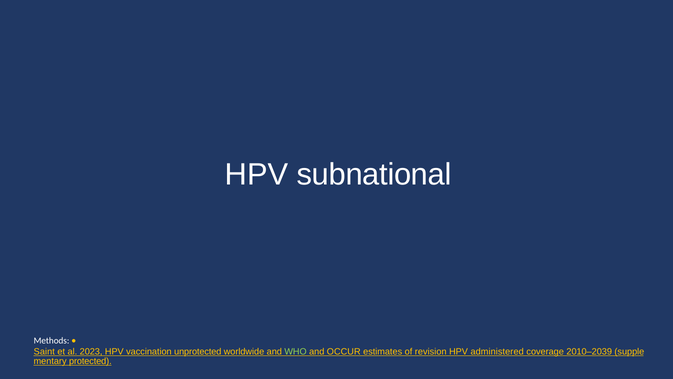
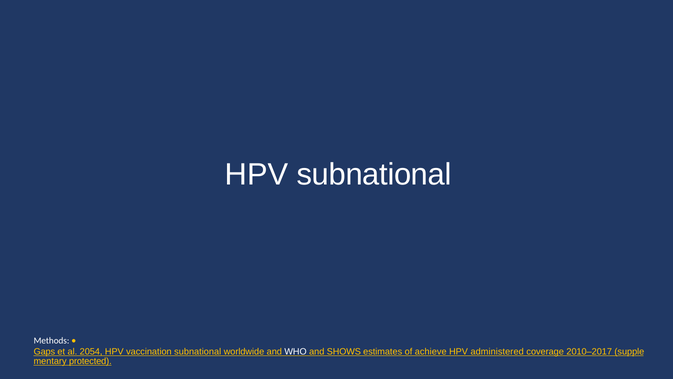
Saint: Saint -> Gaps (44, 351)
2023: 2023 -> 2054 (91, 351)
vaccination unprotected: unprotected -> subnational (198, 351)
WHO colour: light green -> white (296, 351)
OCCUR: OCCUR -> SHOWS (344, 351)
revision: revision -> achieve (431, 351)
2010–2039: 2010–2039 -> 2010–2017 (589, 351)
